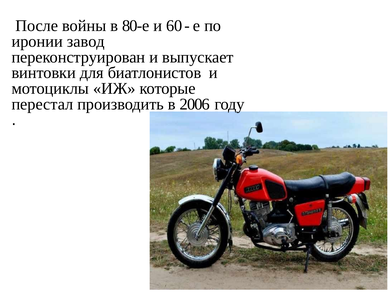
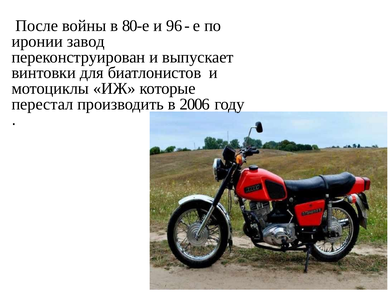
60: 60 -> 96 (174, 26)
